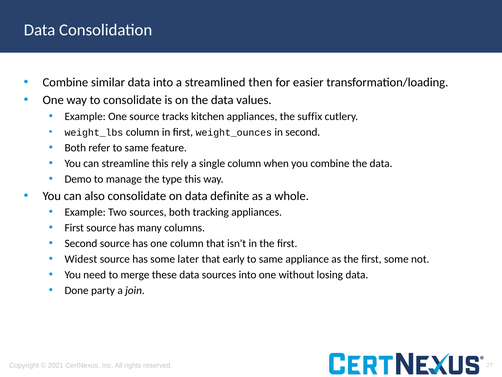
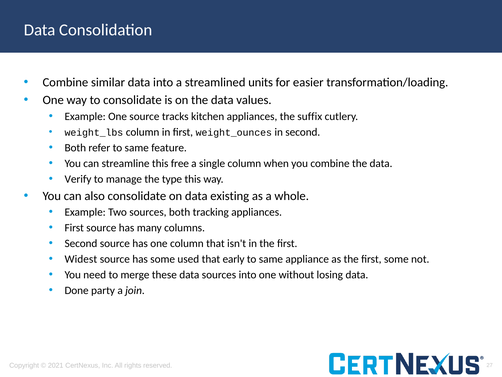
then: then -> units (261, 82)
rely: rely -> free (180, 163)
Demo: Demo -> Verify (78, 179)
definite: definite -> existing (230, 196)
later: later -> used (188, 259)
